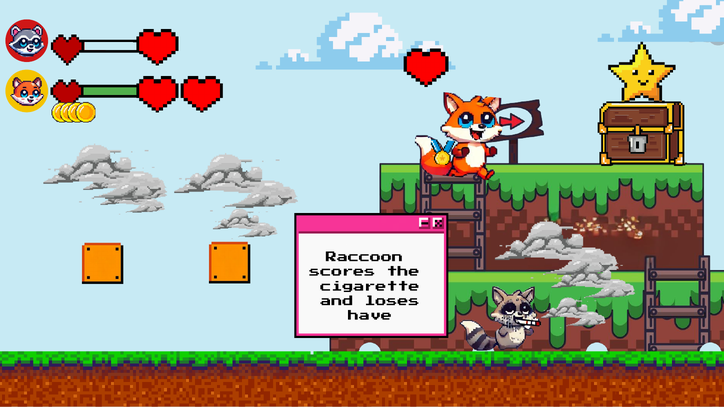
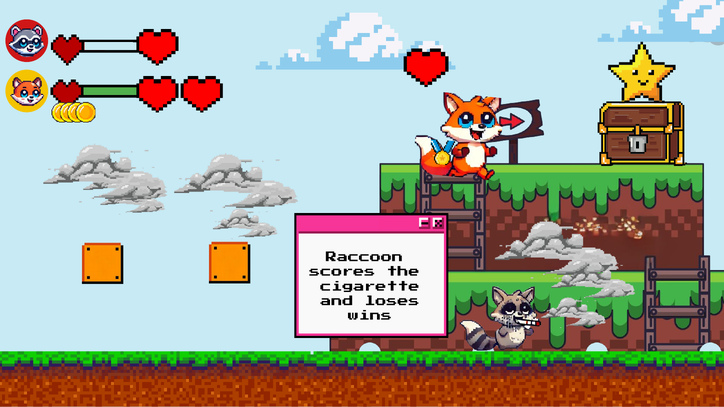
have: have -> wins (370, 318)
